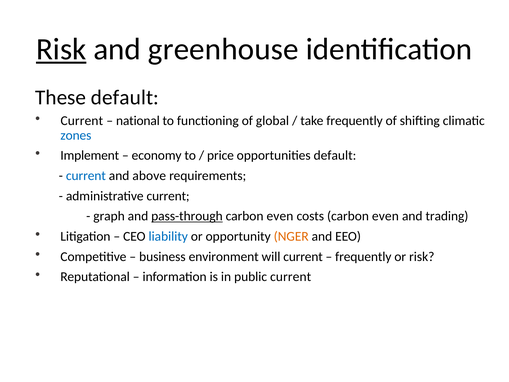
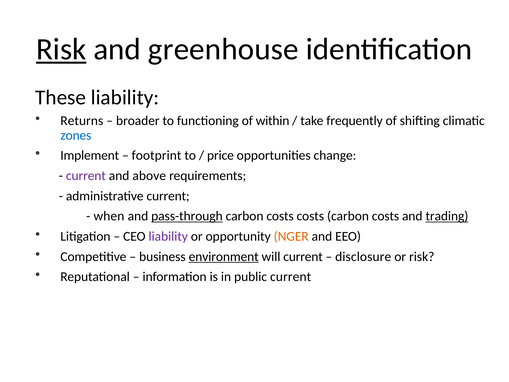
These default: default -> liability (125, 97)
Current: Current -> Returns (82, 121)
national: national -> broader (138, 121)
global: global -> within (273, 121)
economy: economy -> footprint (157, 155)
opportunities default: default -> change (335, 155)
current colour: blue -> purple (86, 176)
graph: graph -> when (109, 216)
even: even -> costs (280, 216)
costs carbon even: even -> costs (386, 216)
trading underline: none -> present (447, 216)
liability colour: blue -> purple (168, 236)
environment underline: none -> present (224, 256)
frequently: frequently -> disclosure (363, 256)
